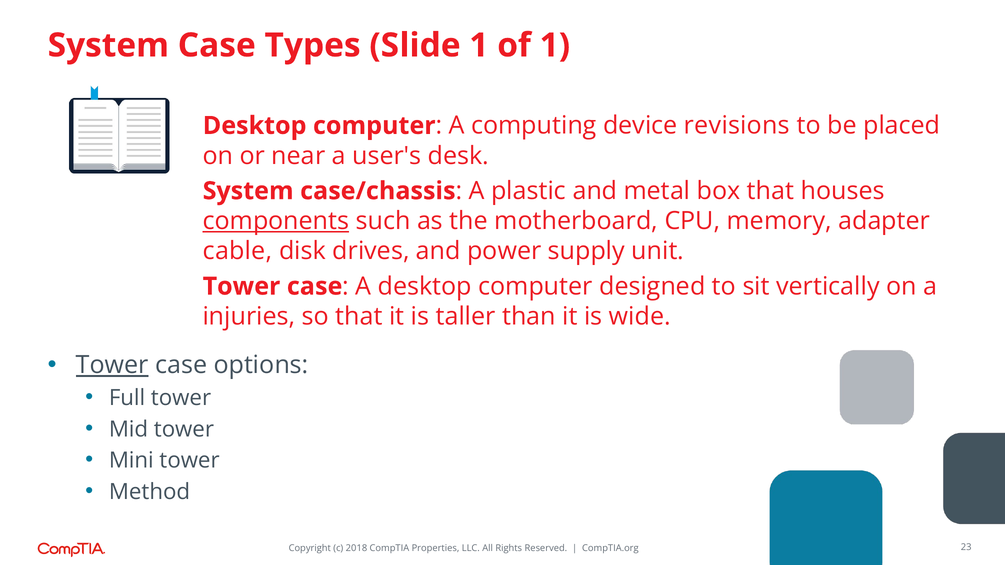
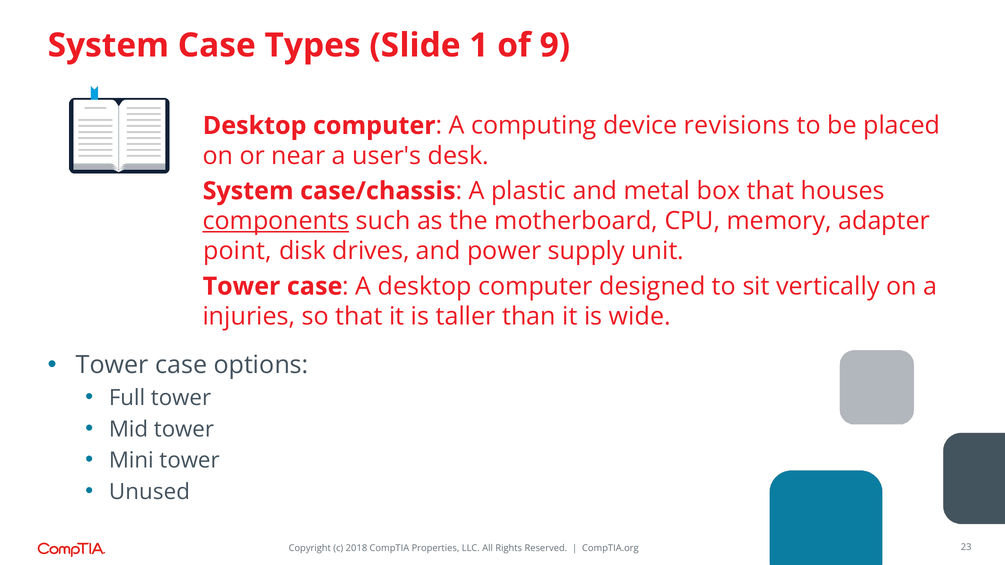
of 1: 1 -> 9 (555, 45)
cable: cable -> point (237, 251)
Tower underline: present -> none (112, 365)
Method: Method -> Unused (149, 492)
